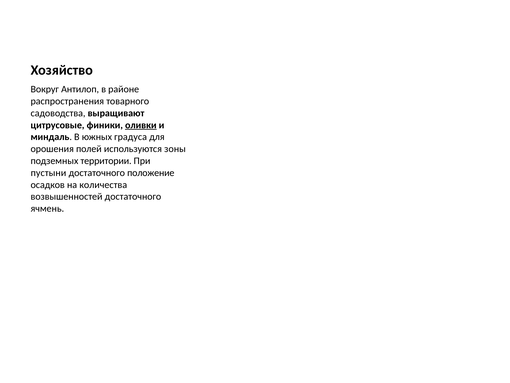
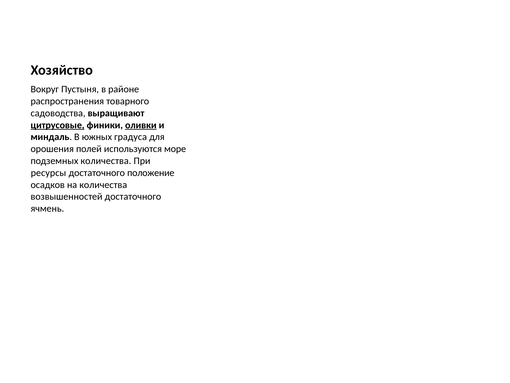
Антилоп: Антилоп -> Пустыня (80, 89)
цитрусовые underline: none -> present (58, 125)
зоны: зоны -> море (175, 149)
подземных территории: территории -> количества (106, 161)
пустыни: пустыни -> ресурсы (48, 173)
